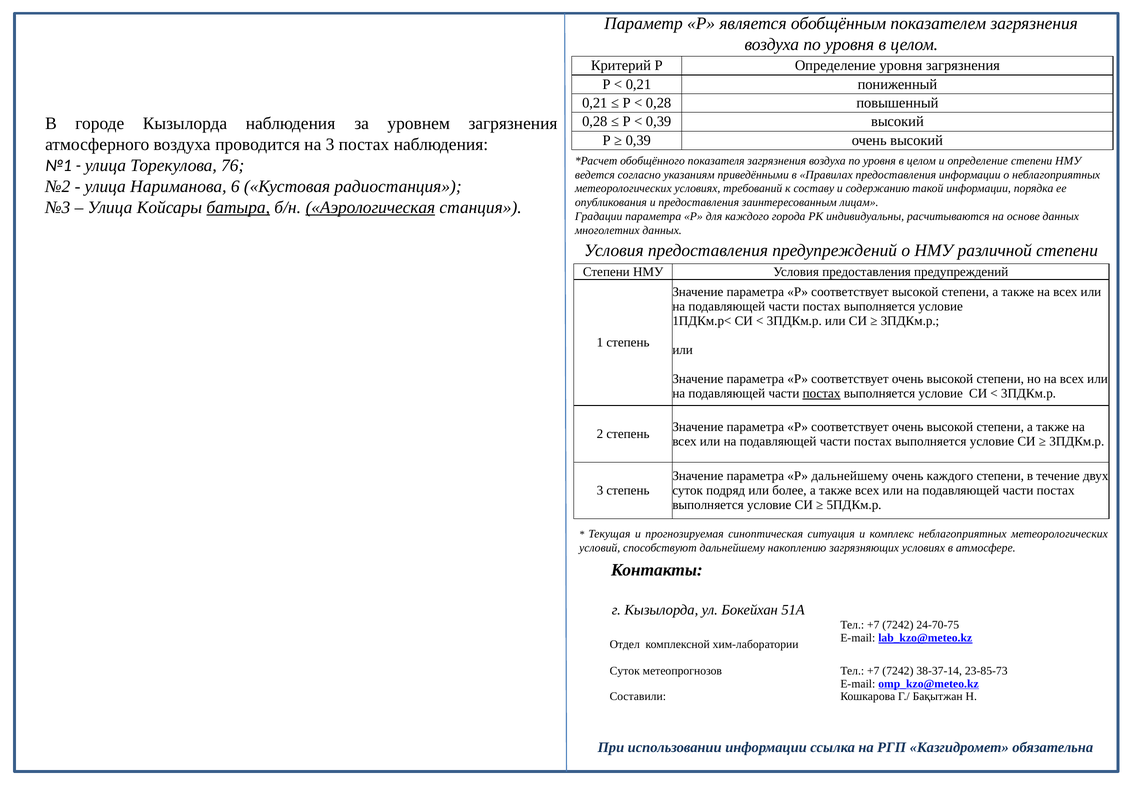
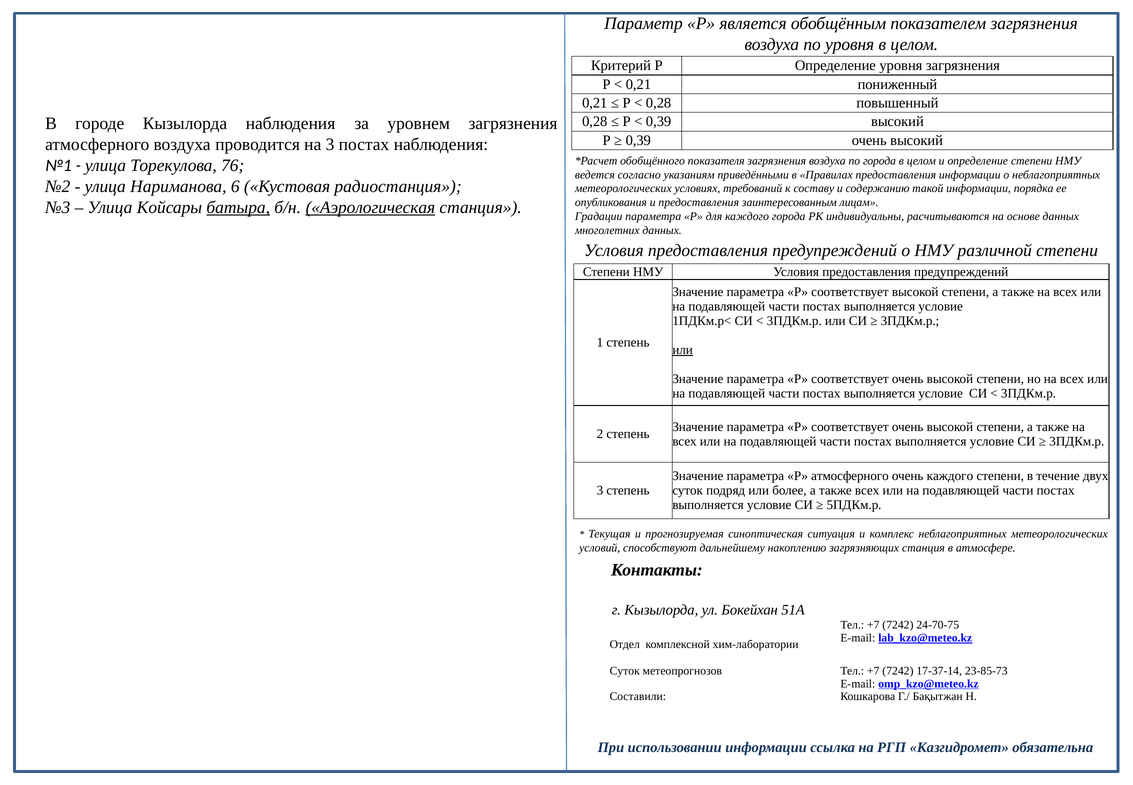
уровня: уровня -> города (880, 161)
или underline: none -> present (683, 350)
постах underline: present -> none (822, 393)
Р дальнейшему: дальнейшему -> атмосферного (850, 476)
загрязняющих условиях: условиях -> станция (923, 547)
38-37-14: 38-37-14 -> 17-37-14 (939, 670)
